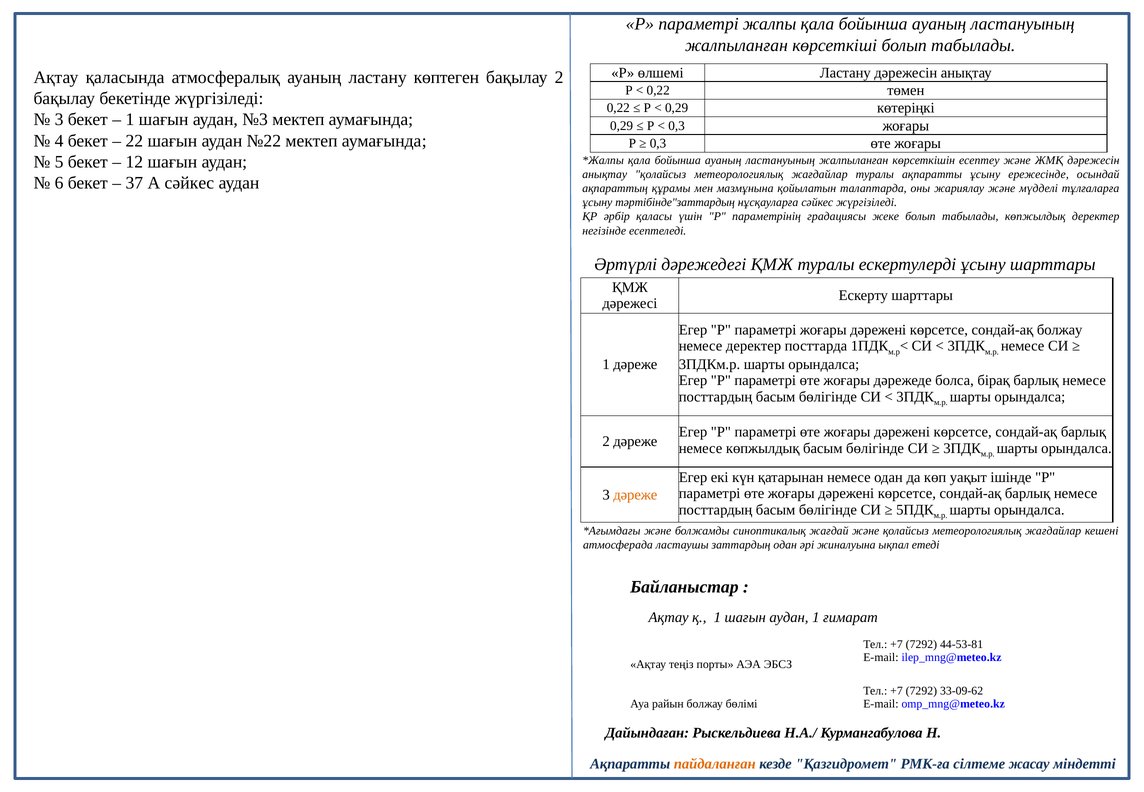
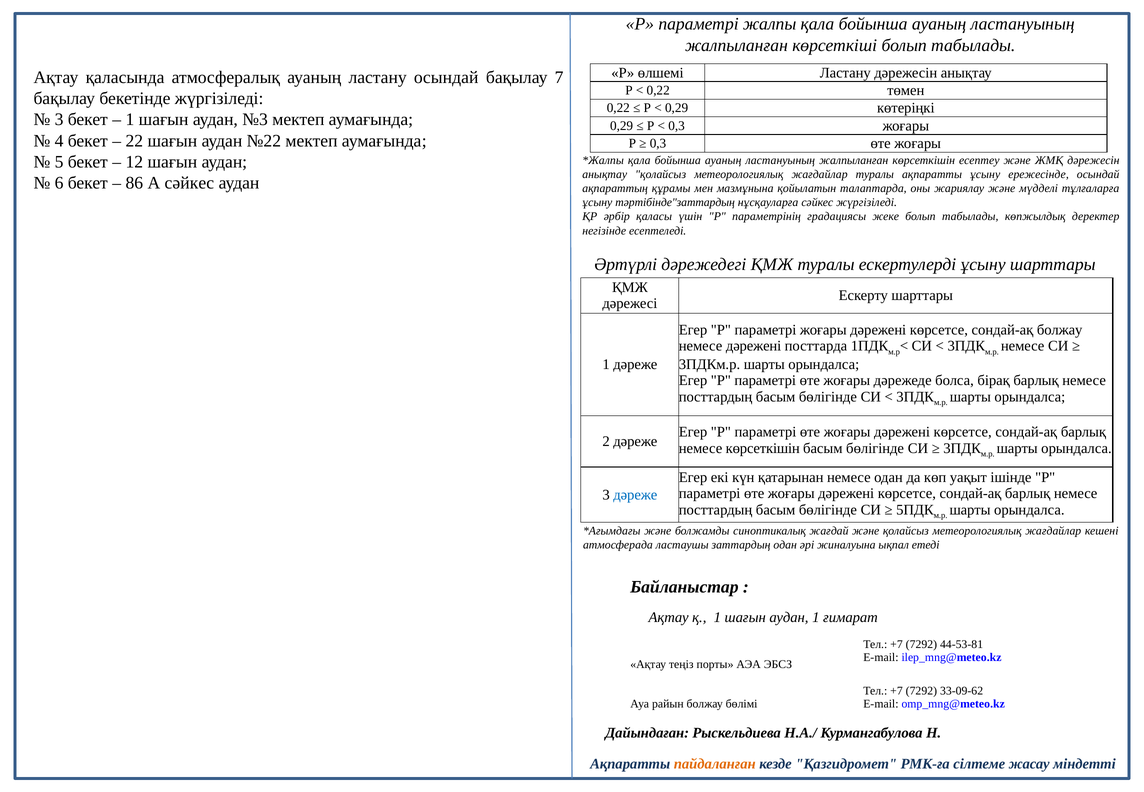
ластану көптеген: көптеген -> осындай (446, 77)
бақылау 2: 2 -> 7 (559, 77)
37: 37 -> 86 (134, 183)
немесе деректер: деректер -> дәрежені (754, 346)
немесе көпжылдық: көпжылдық -> көрсеткішін (763, 448)
дәреже colour: orange -> blue (635, 495)
